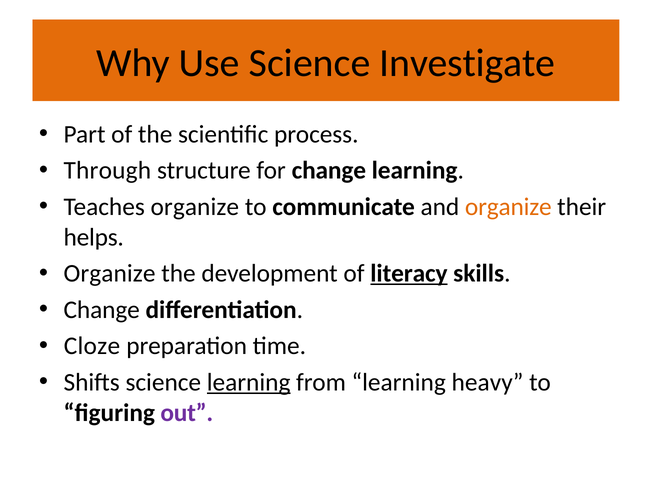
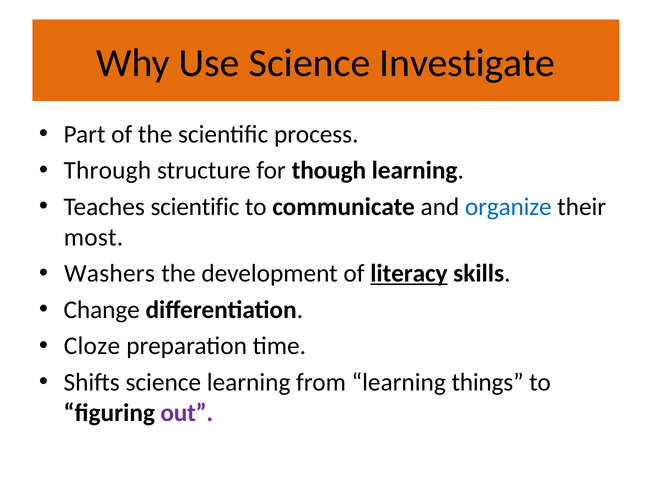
for change: change -> though (329, 171)
Teaches organize: organize -> scientific (195, 207)
organize colour: orange -> blue (508, 207)
helps: helps -> most (93, 237)
Organize: Organize -> Washers (109, 274)
learning underline: present -> none (249, 382)
heavy: heavy -> things (488, 382)
